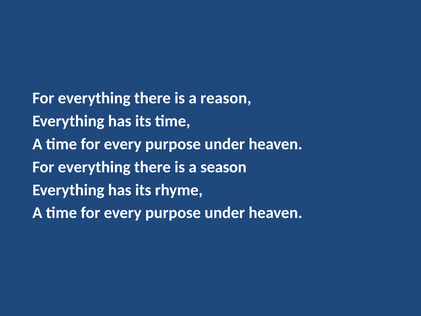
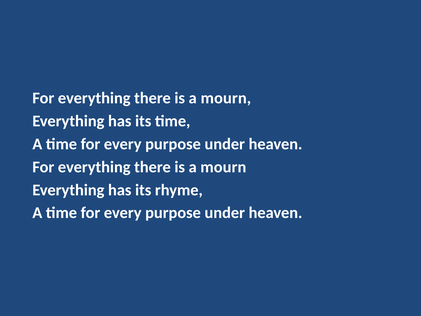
reason: reason -> mourn (226, 98)
season: season -> mourn (223, 167)
